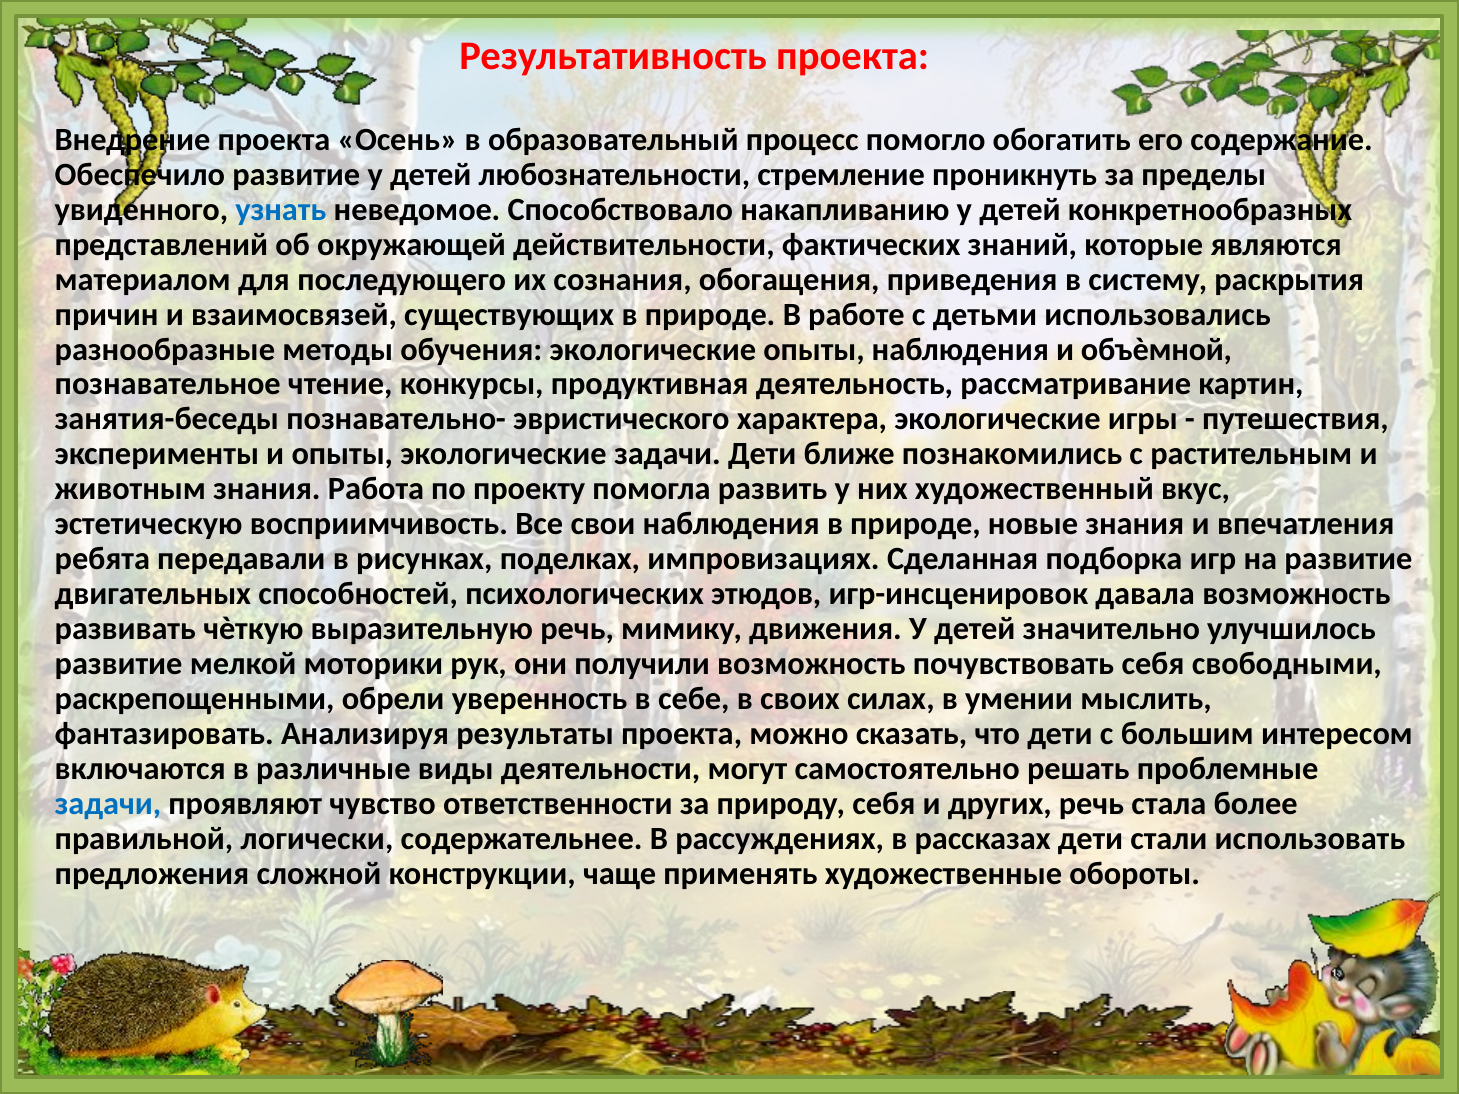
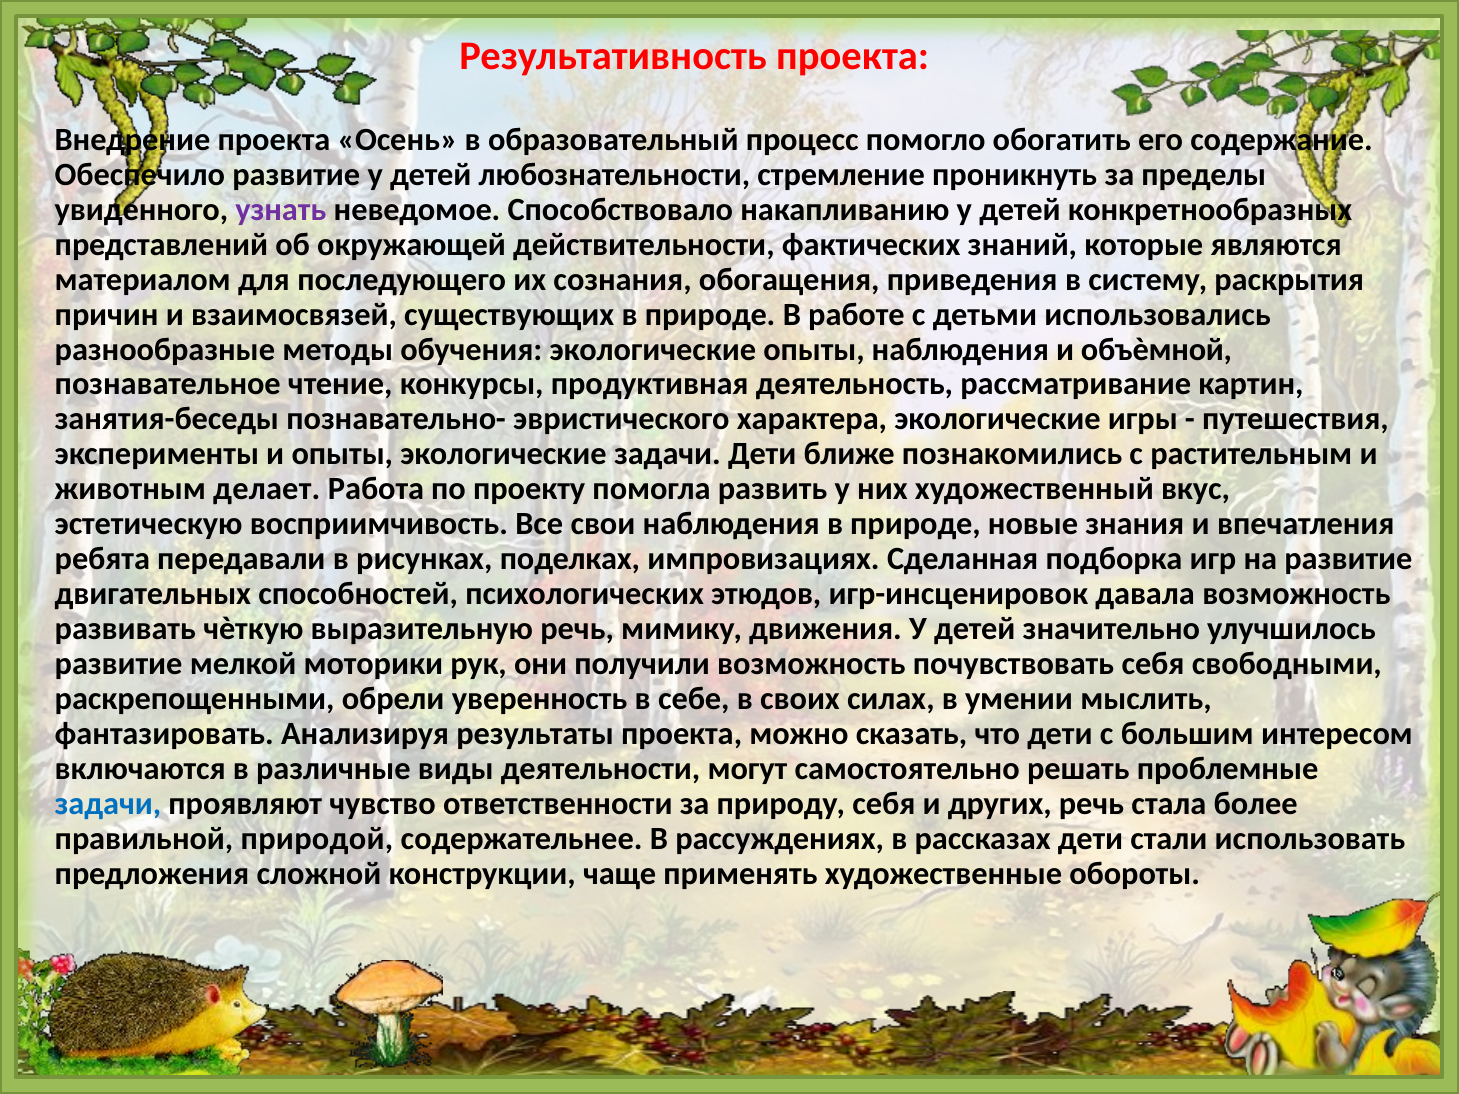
узнать colour: blue -> purple (281, 209)
животным знания: знания -> делает (267, 489)
логически: логически -> природой (317, 839)
